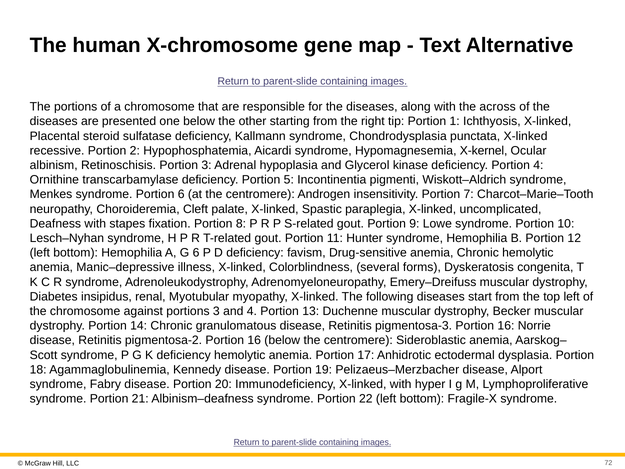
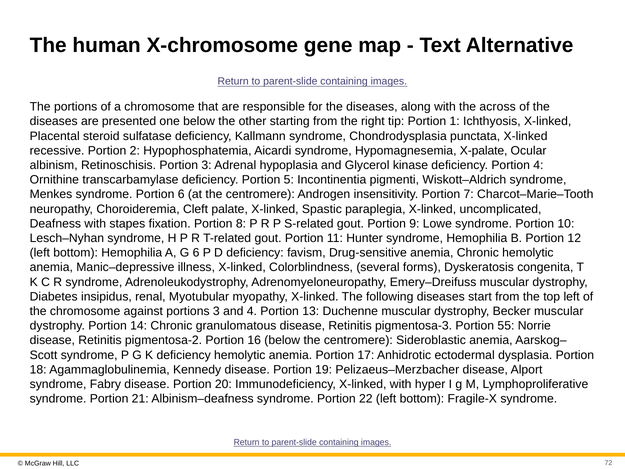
X-kernel: X-kernel -> X-palate (484, 151)
pigmentosa-3 Portion 16: 16 -> 55 (506, 326)
